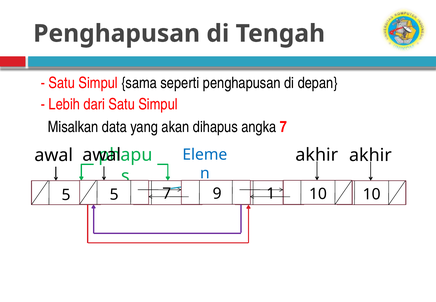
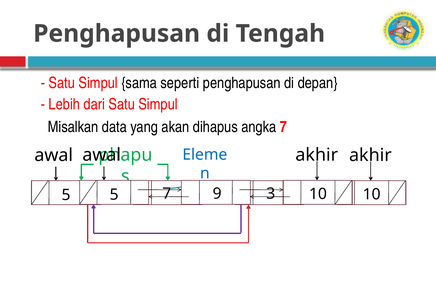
1: 1 -> 3 (271, 194)
